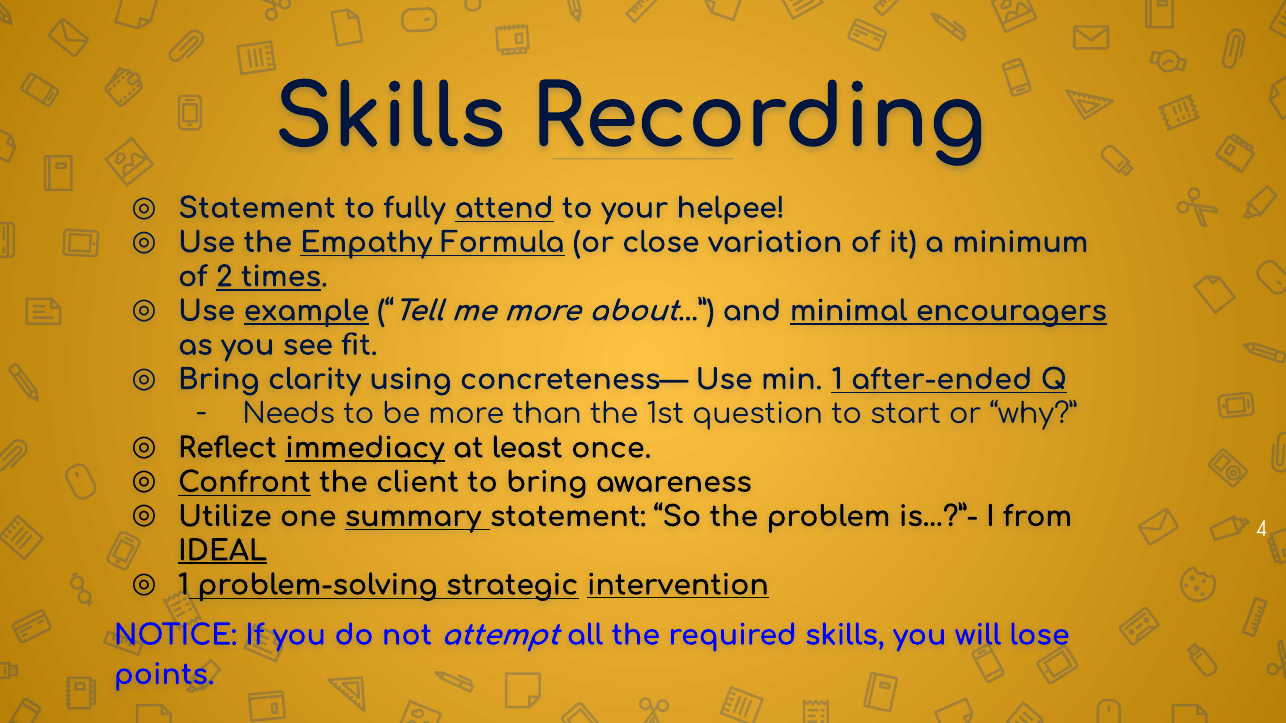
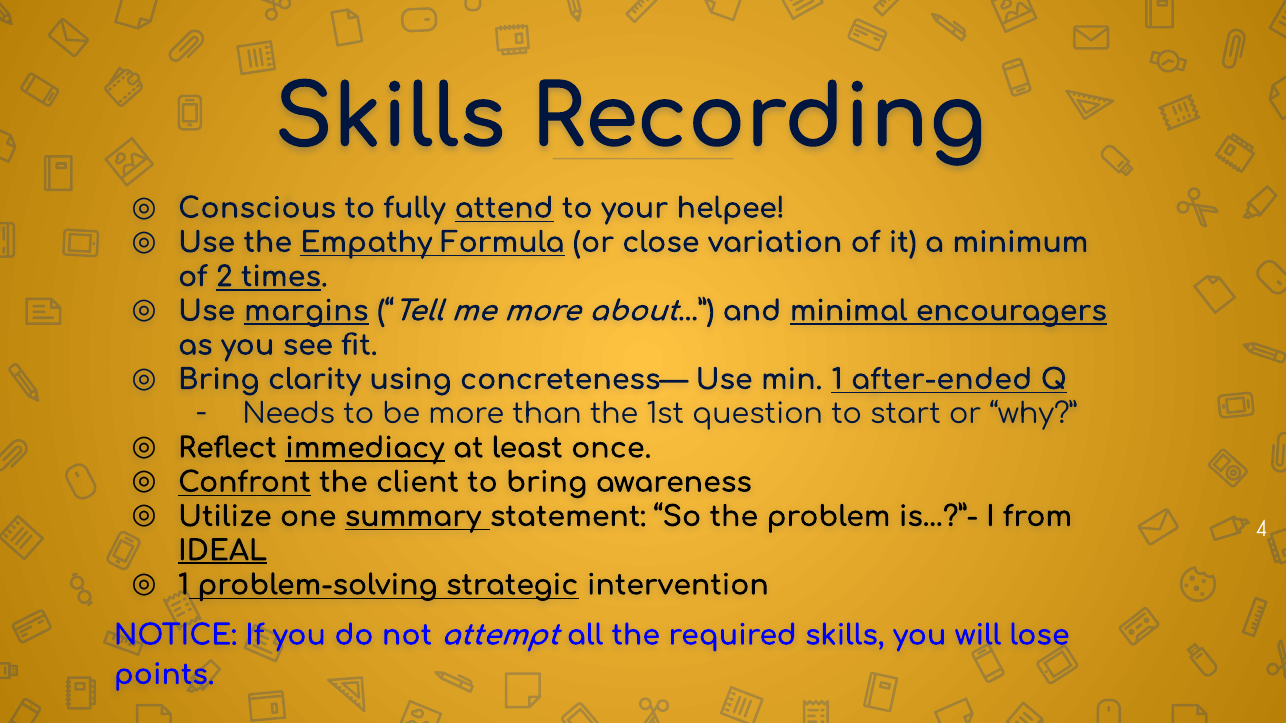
Statement: Statement -> Conscious (257, 208)
example: example -> margins (306, 311)
intervention underline: present -> none (678, 586)
